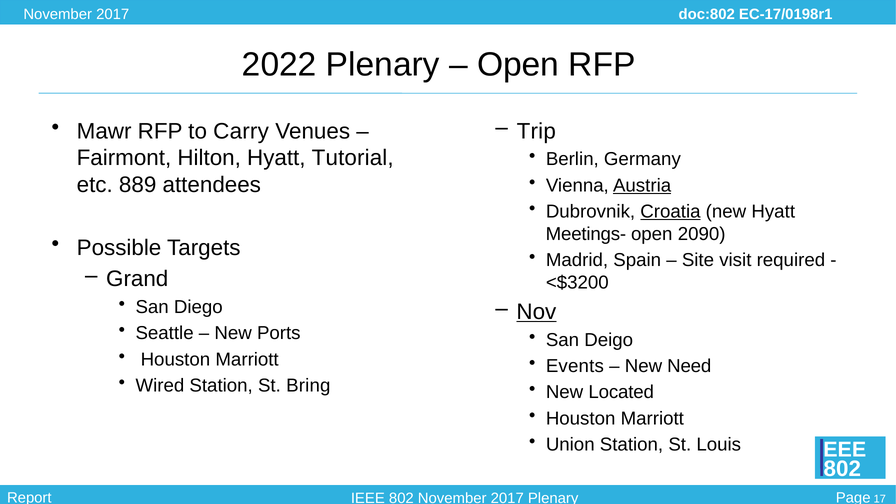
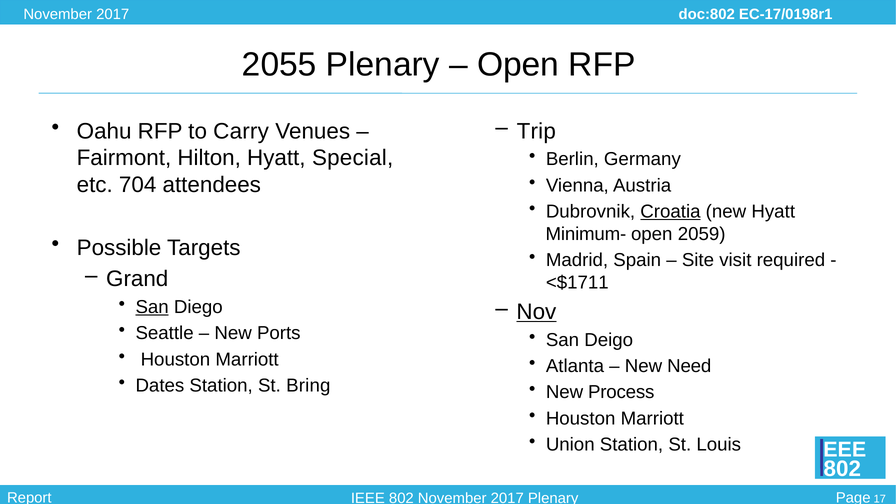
2022: 2022 -> 2055 (279, 65)
Mawr: Mawr -> Oahu (104, 131)
Tutorial: Tutorial -> Special (353, 158)
889: 889 -> 704 (138, 185)
Austria underline: present -> none (642, 185)
Meetings-: Meetings- -> Minimum- (586, 234)
2090: 2090 -> 2059 (702, 234)
<$3200: <$3200 -> <$1711 (577, 283)
San underline: none -> present (152, 307)
Events: Events -> Atlanta (575, 366)
Wired: Wired -> Dates (160, 386)
Located: Located -> Process (621, 392)
